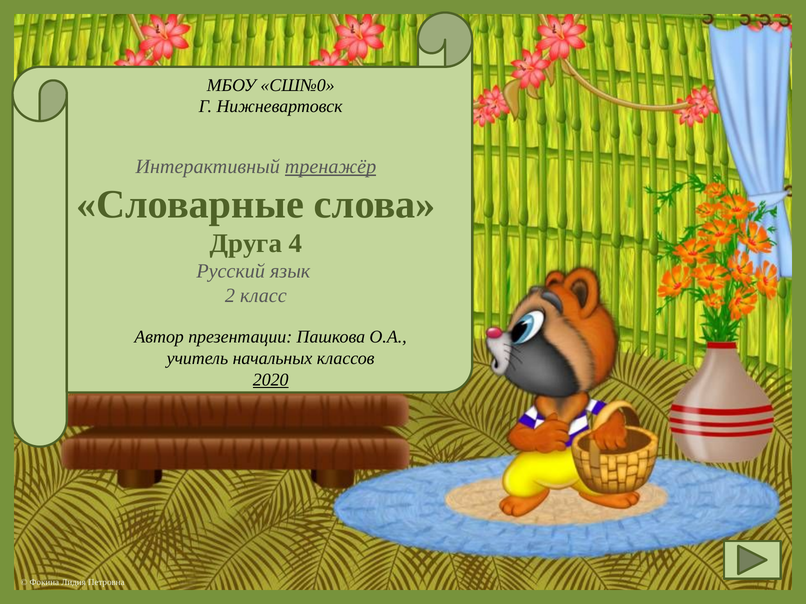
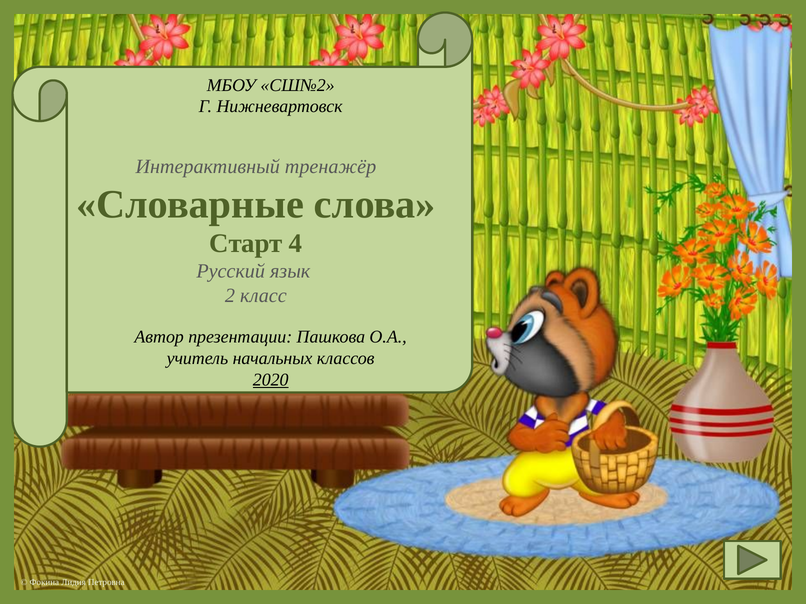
СШ№0: СШ№0 -> СШ№2 (298, 85)
тренажёр underline: present -> none (331, 167)
Друга: Друга -> Старт (246, 244)
